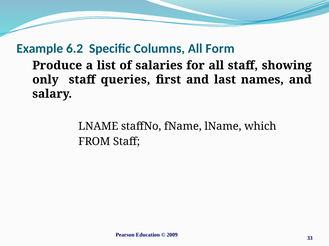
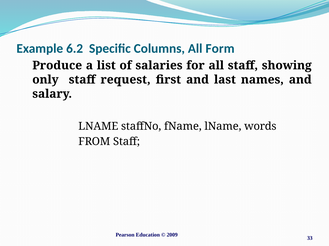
queries: queries -> request (126, 80)
which: which -> words (260, 127)
